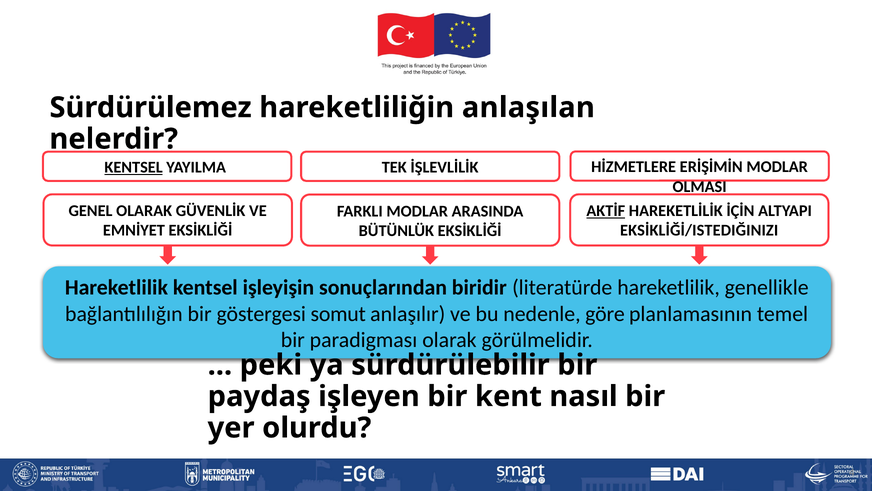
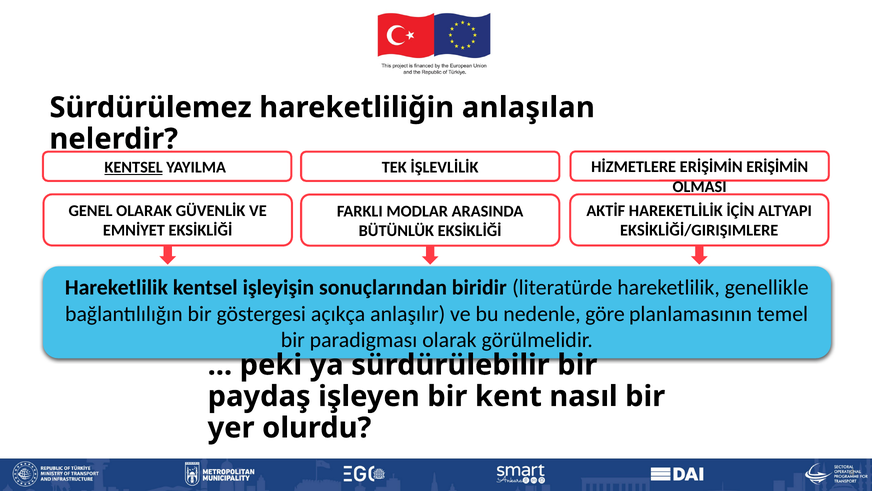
ERİŞİMİN MODLAR: MODLAR -> ERİŞİMİN (777, 167)
AKTİF underline: present -> none (606, 211)
EKSİKLİĞİ/ISTEDIĞINIZI: EKSİKLİĞİ/ISTEDIĞINIZI -> EKSİKLİĞİ/GIRIŞIMLERE (699, 230)
somut: somut -> açıkça (338, 314)
